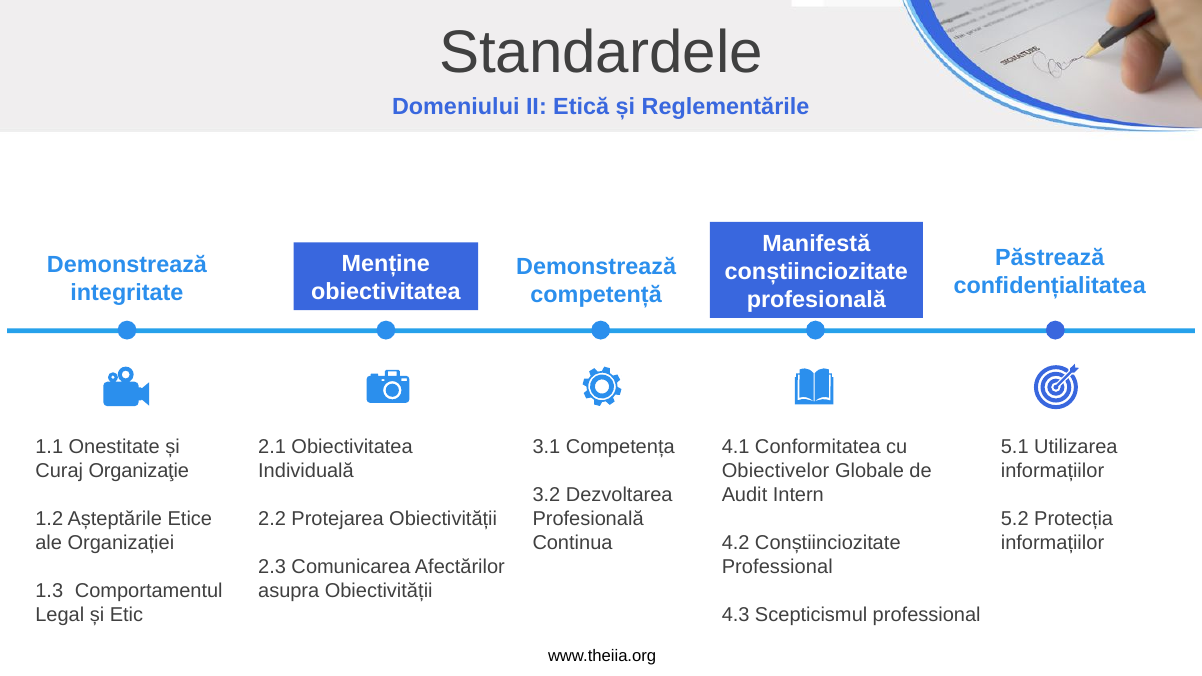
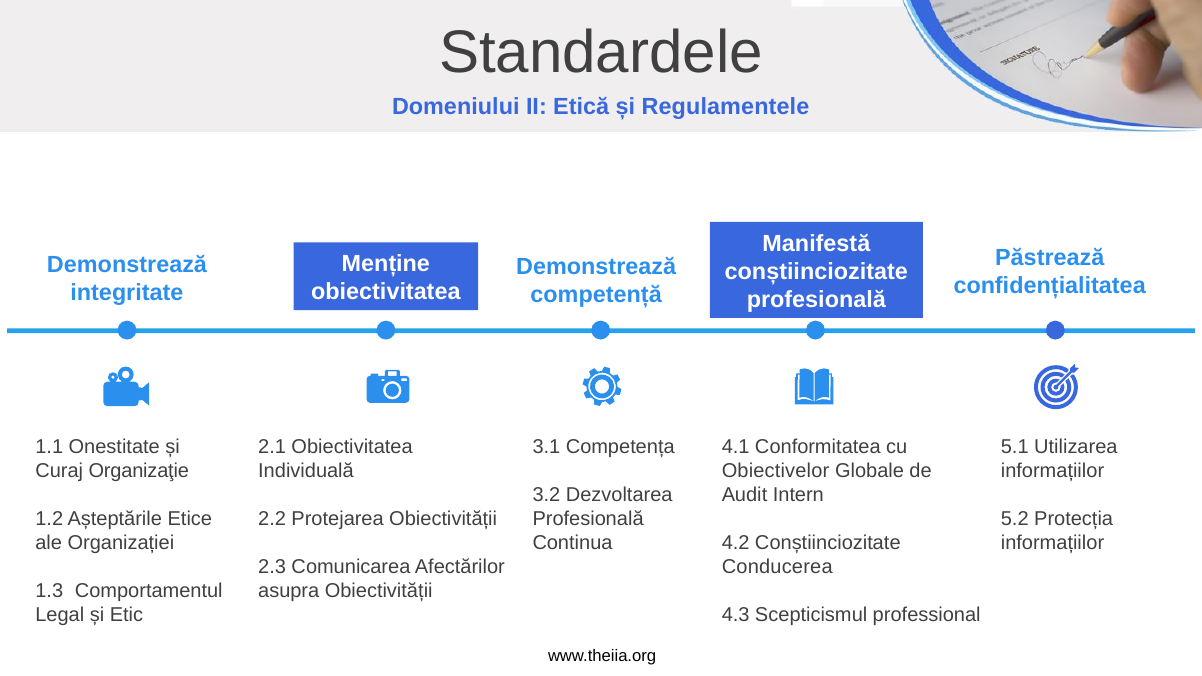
Reglementările: Reglementările -> Regulamentele (725, 107)
Professional: Professional -> Conducerea (777, 567)
